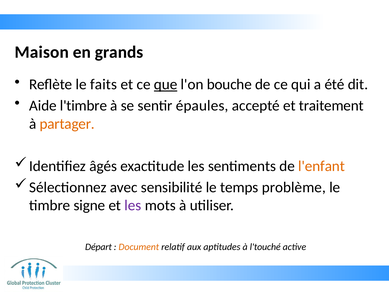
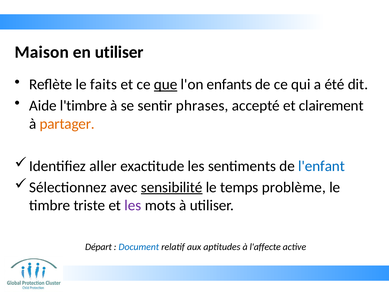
en grands: grands -> utiliser (119, 52)
bouche: bouche -> enfants (229, 84)
épaules: épaules -> phrases (202, 106)
traitement: traitement -> clairement (331, 106)
âgés: âgés -> aller (103, 166)
l'enfant colour: orange -> blue (322, 166)
sensibilité underline: none -> present (172, 187)
signe: signe -> triste (89, 205)
Document colour: orange -> blue (139, 247)
l'touché: l'touché -> l'affecte (265, 247)
